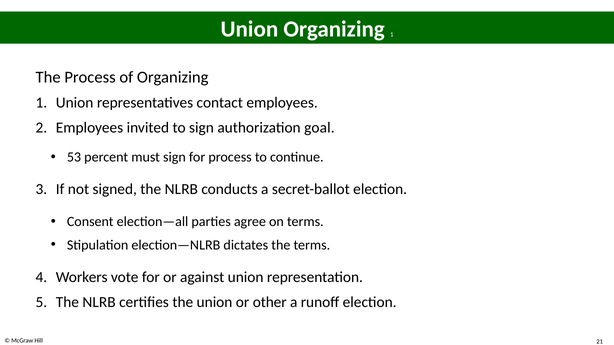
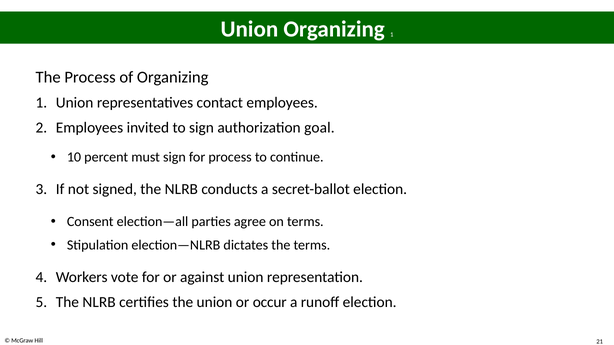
53: 53 -> 10 (74, 157)
other: other -> occur (270, 302)
